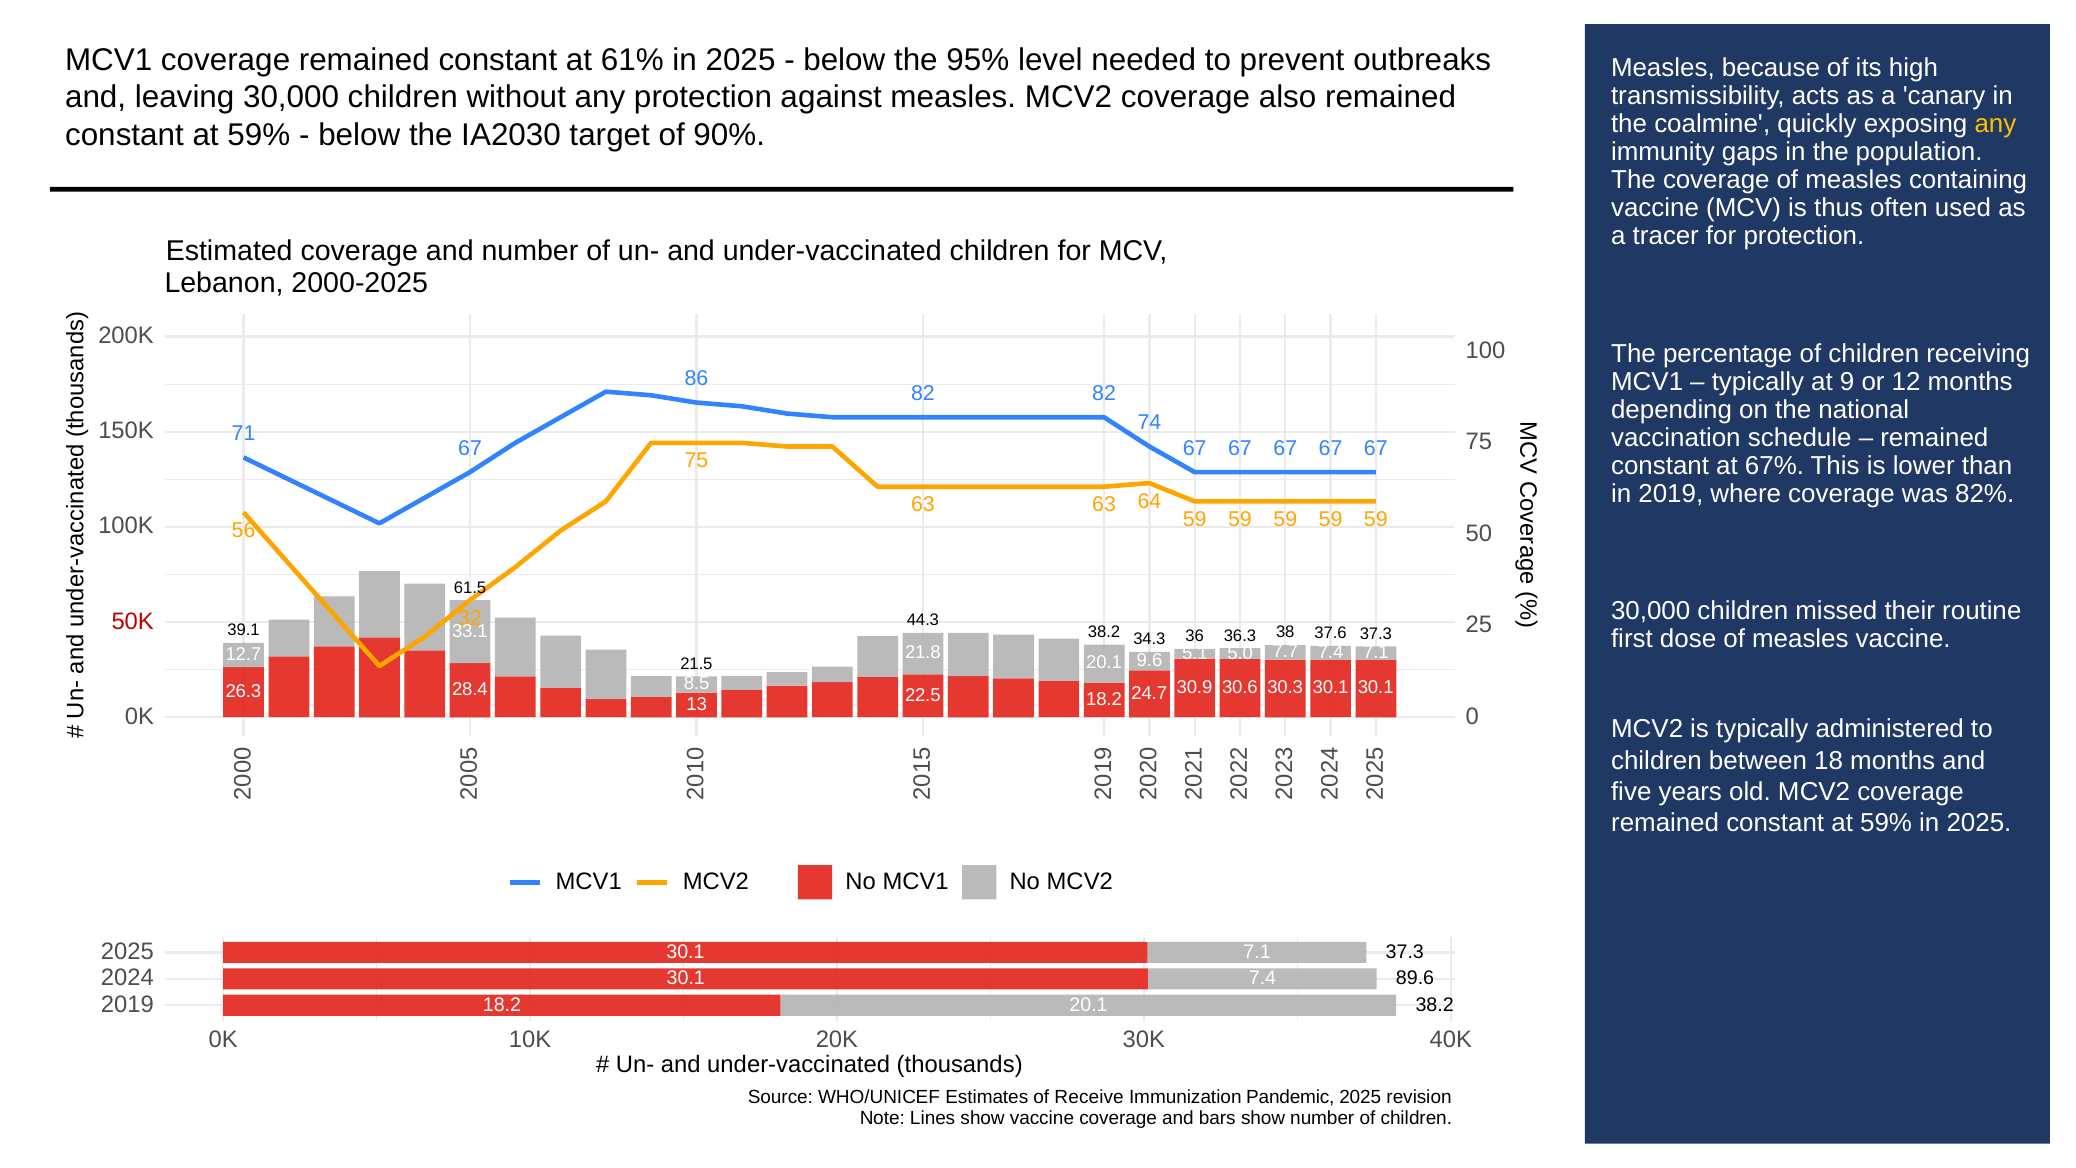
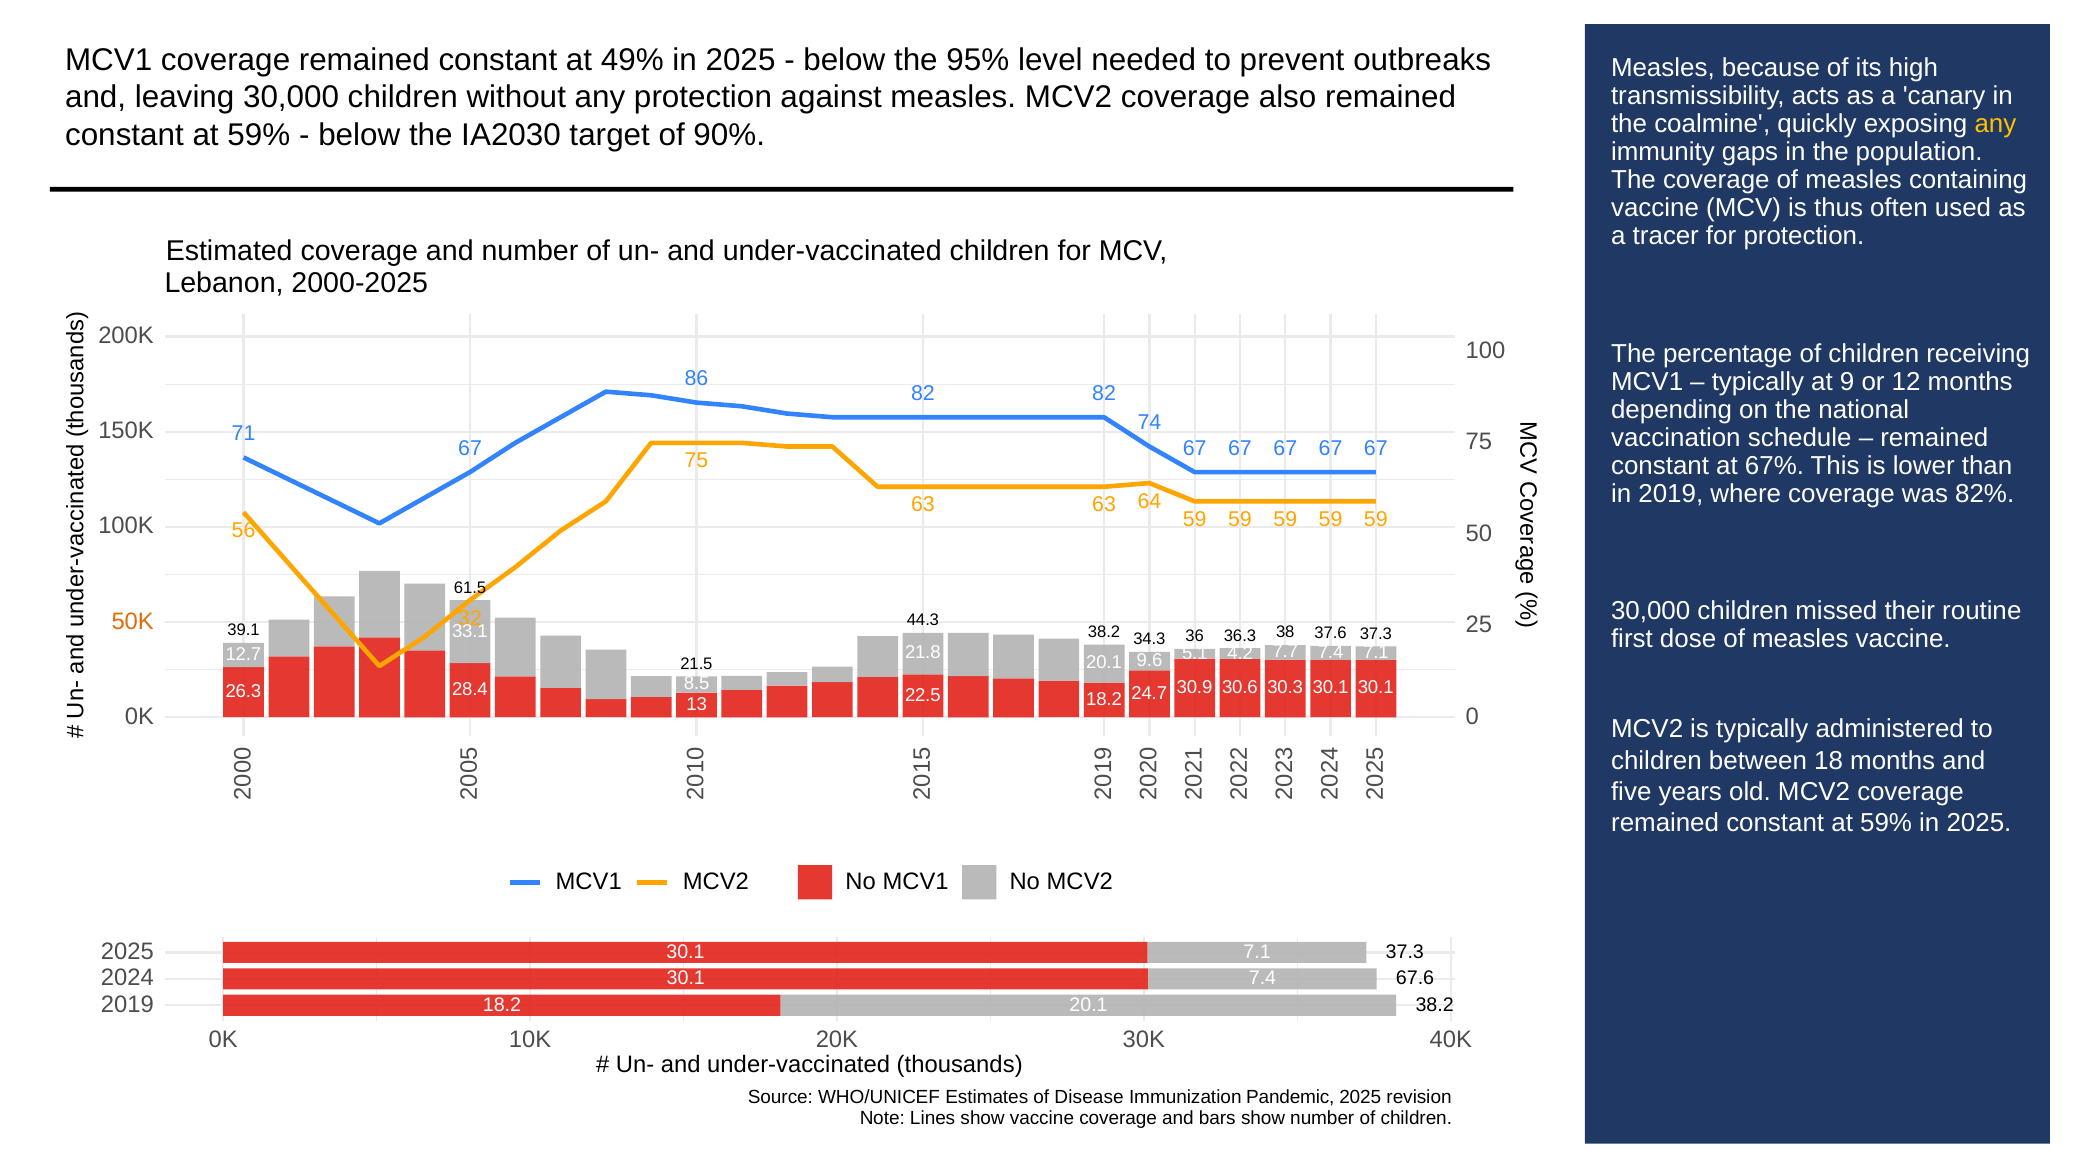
61%: 61% -> 49% (632, 60)
50K colour: red -> orange (133, 621)
5.0: 5.0 -> 4.2 (1240, 653)
89.6: 89.6 -> 67.6 (1415, 978)
Receive: Receive -> Disease (1089, 1097)
